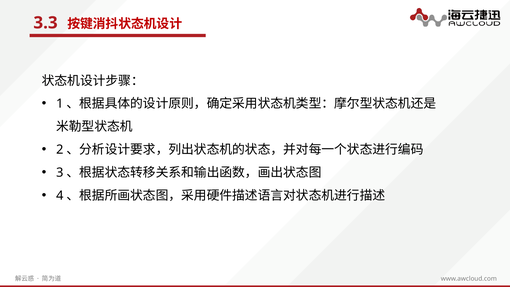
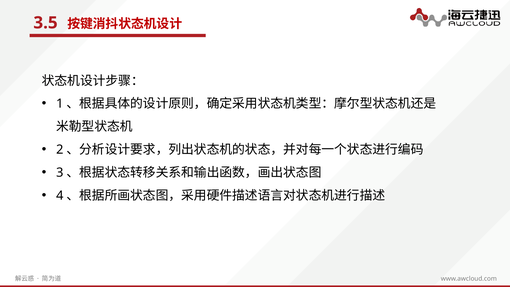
3.3: 3.3 -> 3.5 (46, 23)
